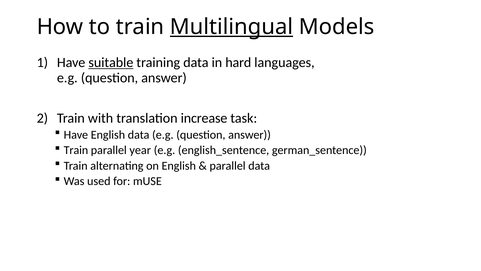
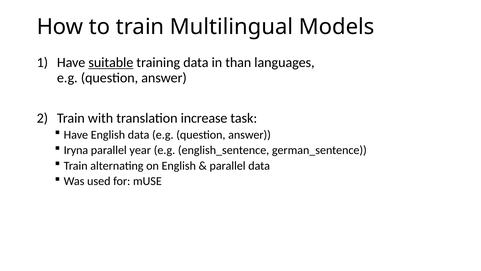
Multilingual underline: present -> none (232, 27)
hard: hard -> than (238, 62)
Train: Train -> Iryna (76, 150)
